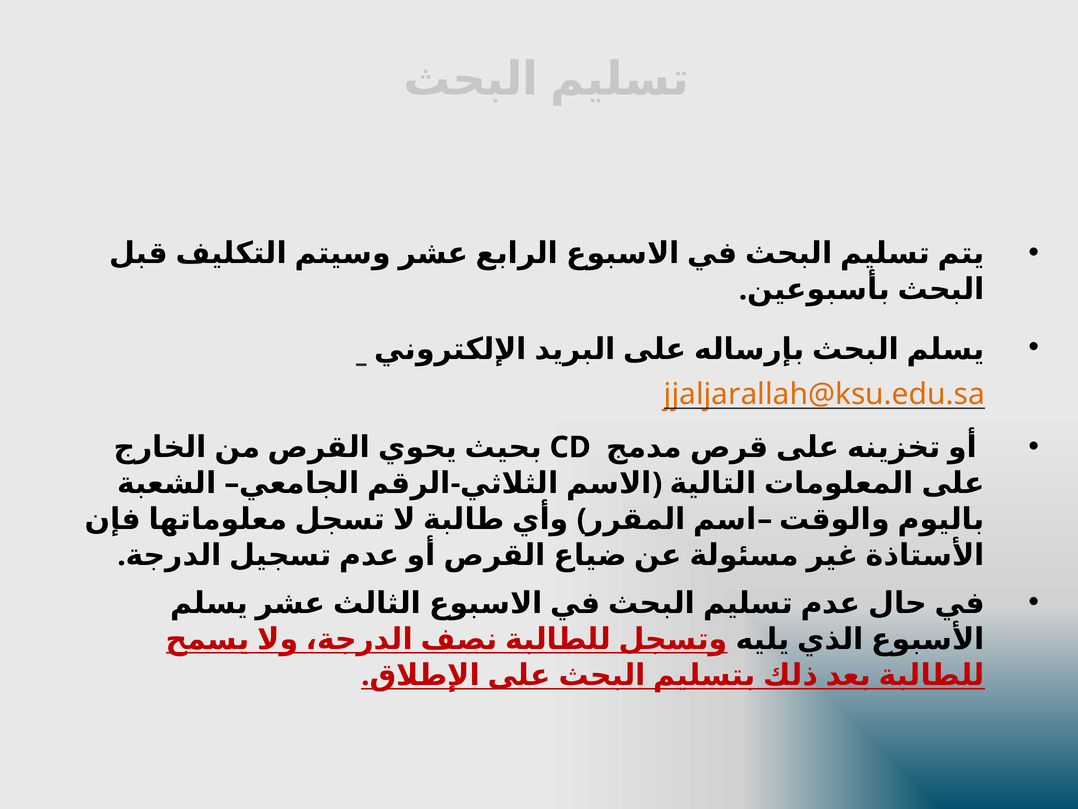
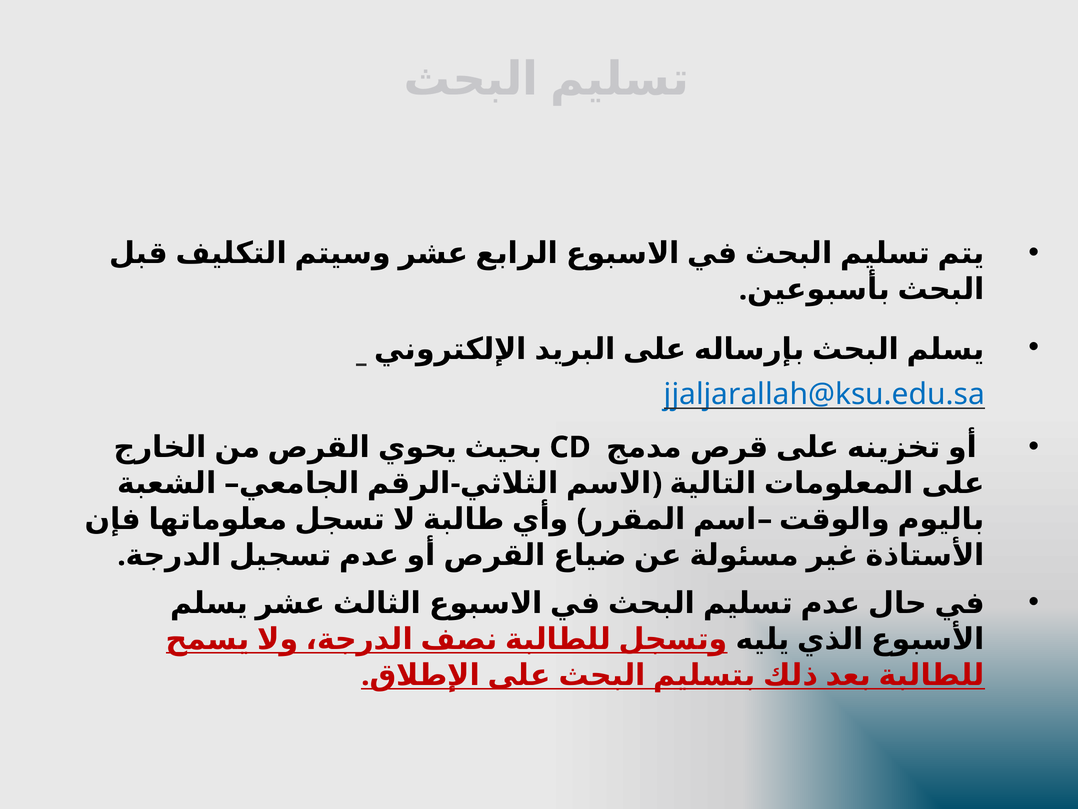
jjaljarallah@ksu.edu.sa colour: orange -> blue (824, 394)
